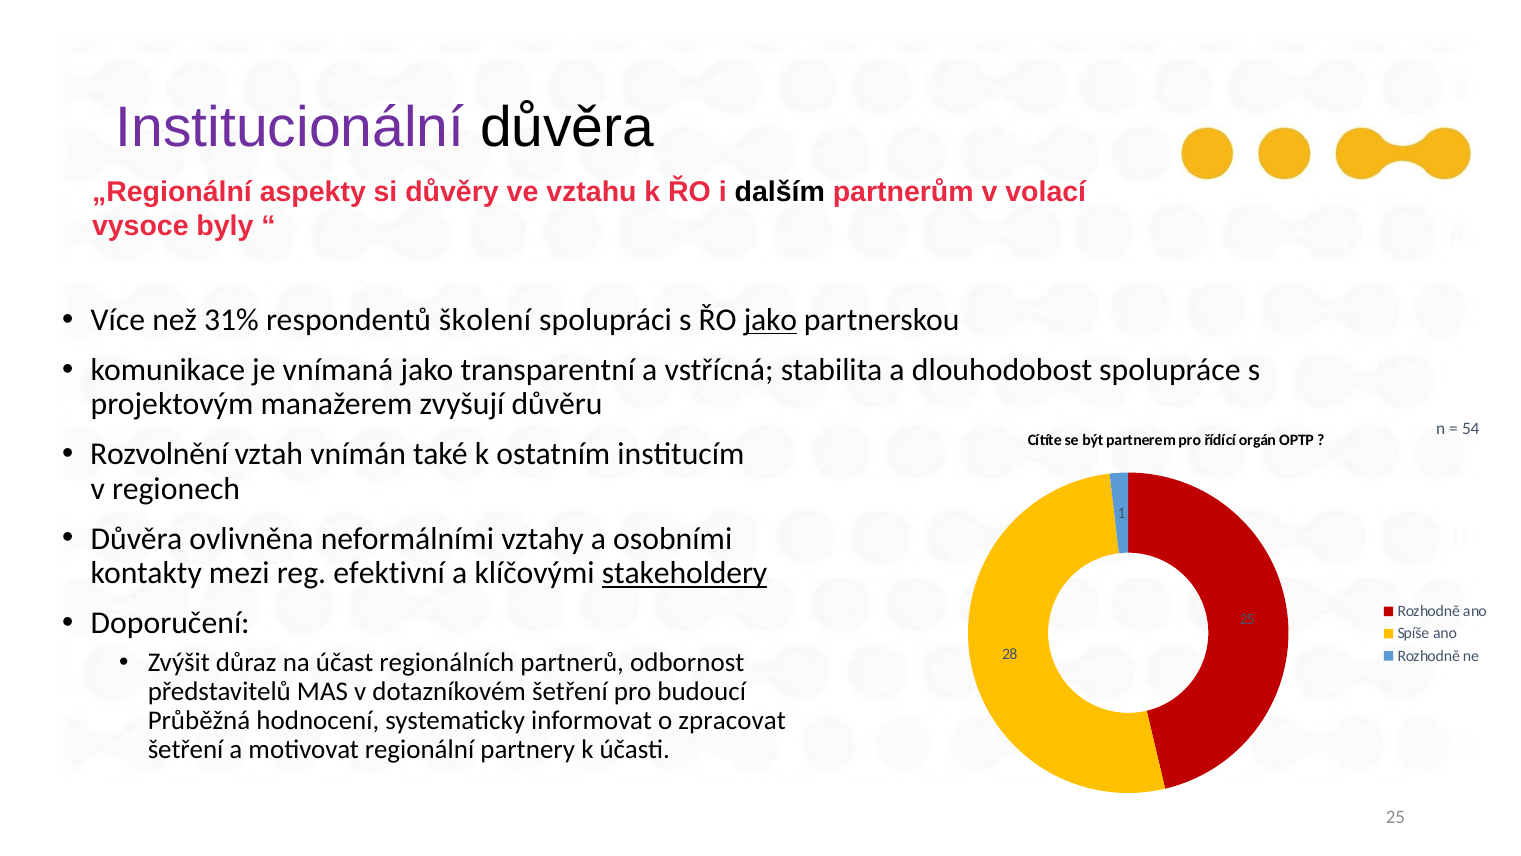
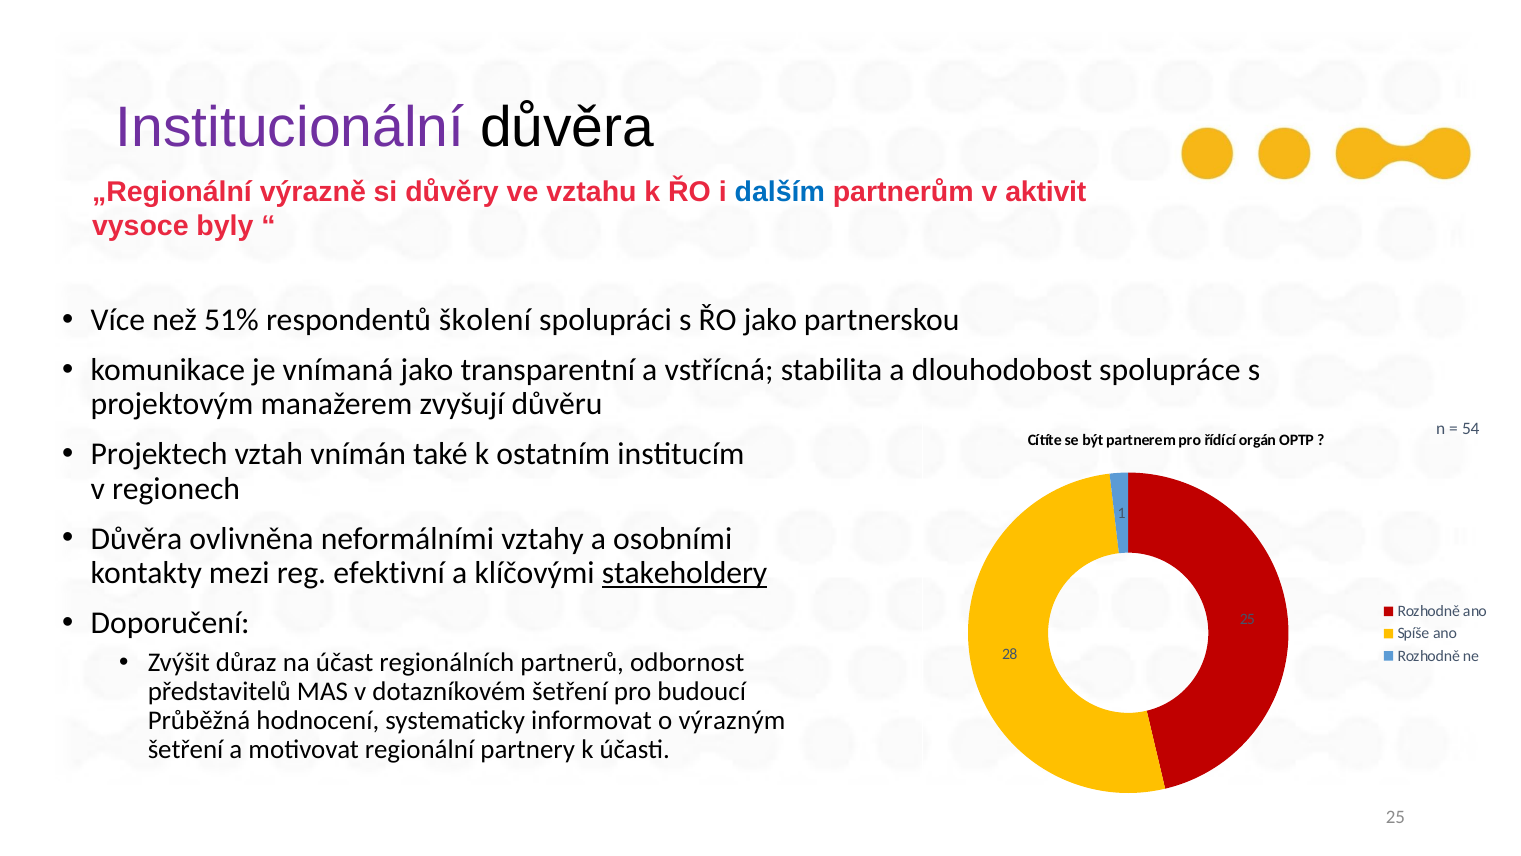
aspekty: aspekty -> výrazně (313, 192)
dalším colour: black -> blue (780, 192)
volací: volací -> aktivit (1046, 192)
31%: 31% -> 51% (231, 320)
jako underline: present -> none (770, 320)
Rozvolnění: Rozvolnění -> Projektech (159, 454)
zpracovat: zpracovat -> výrazným (732, 720)
